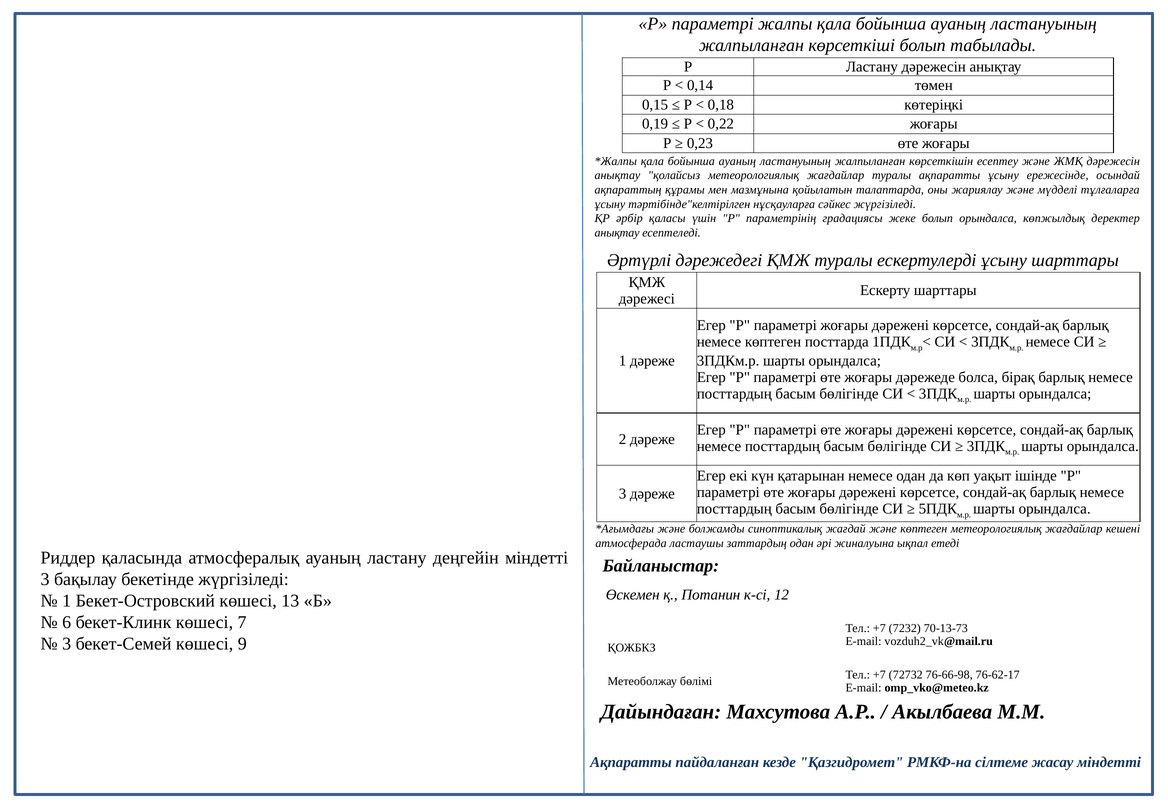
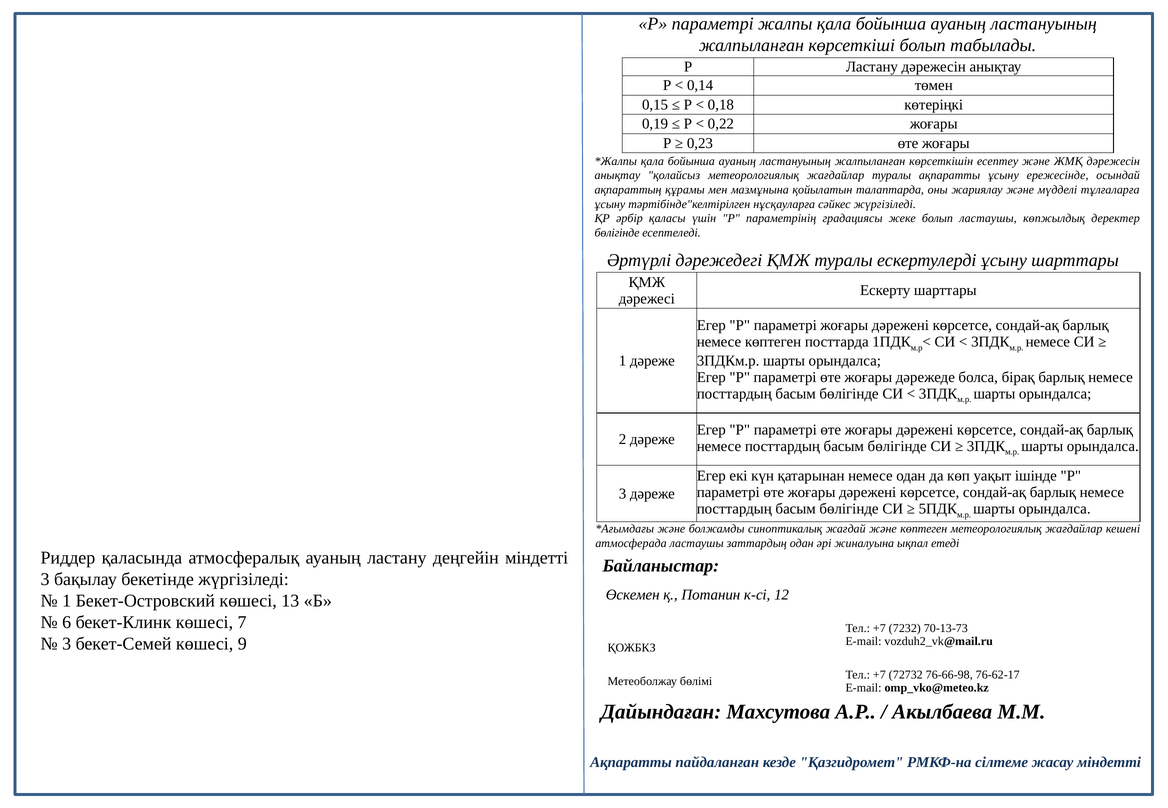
болып орындалса: орындалса -> ластаушы (988, 219)
анықтау: анықтау -> бөлігінде (617, 233)
